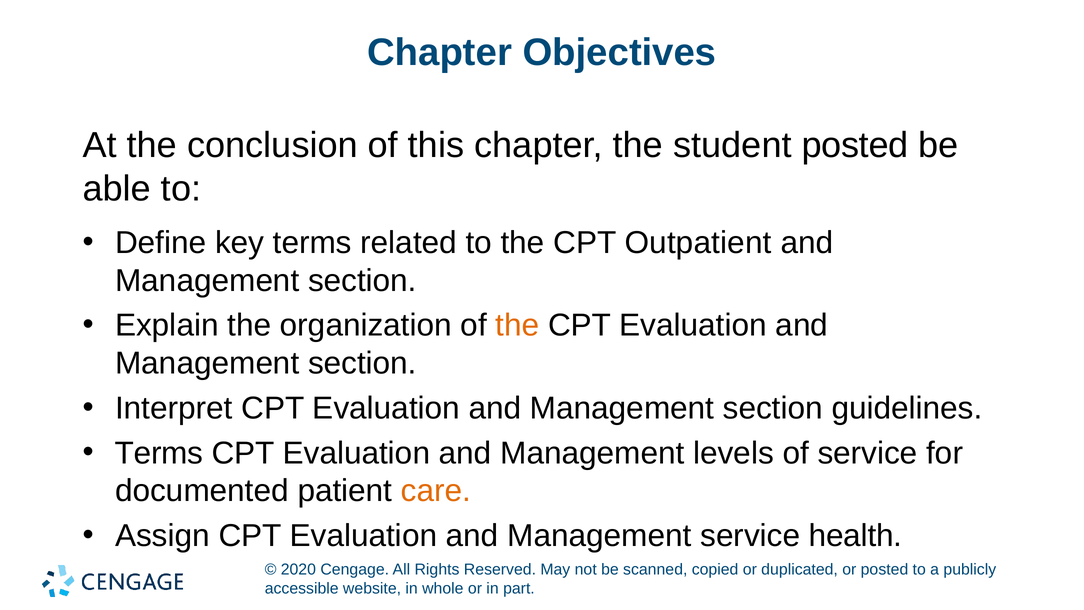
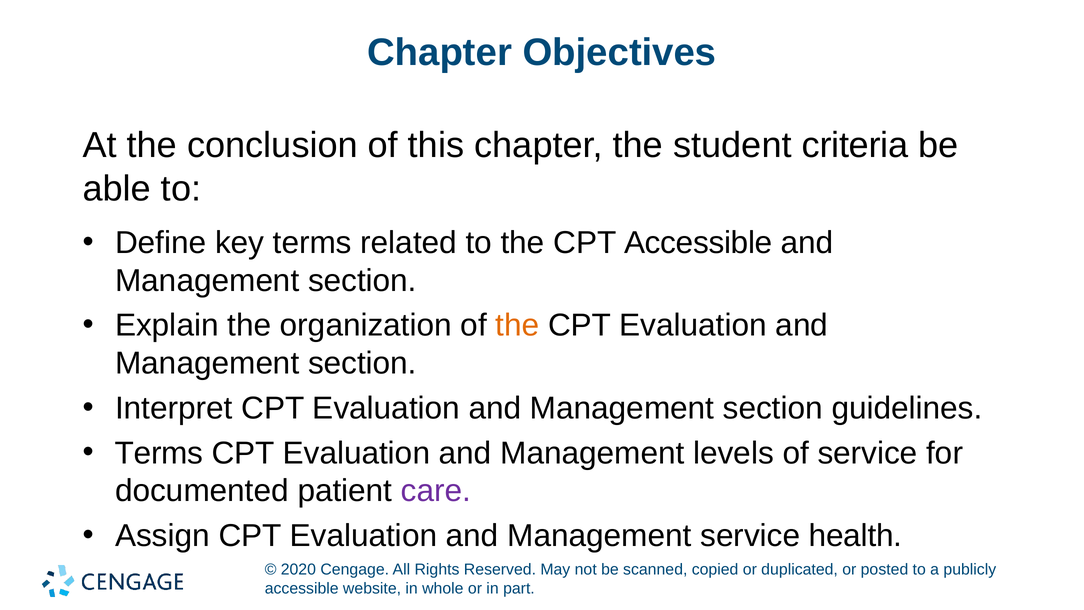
student posted: posted -> criteria (855, 145)
CPT Outpatient: Outpatient -> Accessible (698, 243)
care colour: orange -> purple (436, 491)
